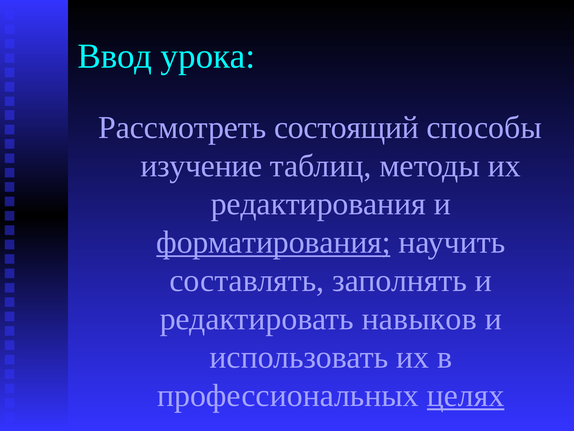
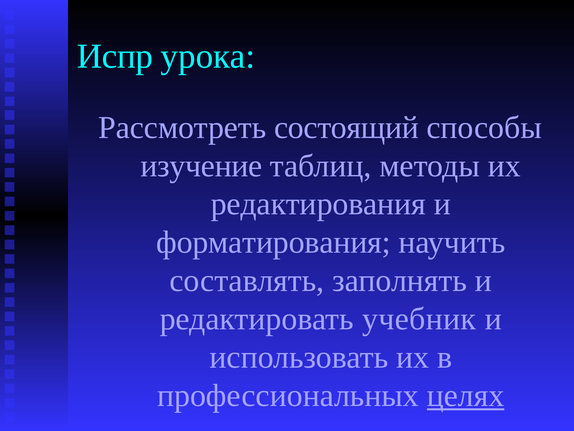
Ввод: Ввод -> Испр (115, 56)
форматирования underline: present -> none (273, 242)
навыков: навыков -> учебник (419, 319)
